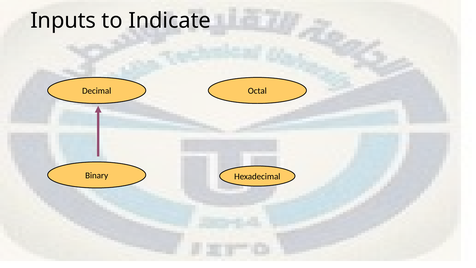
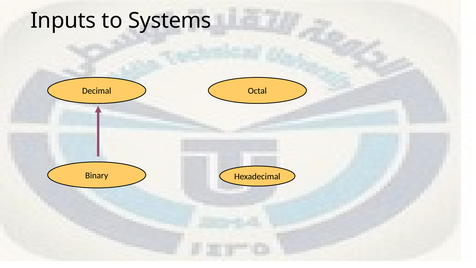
Indicate: Indicate -> Systems (170, 21)
